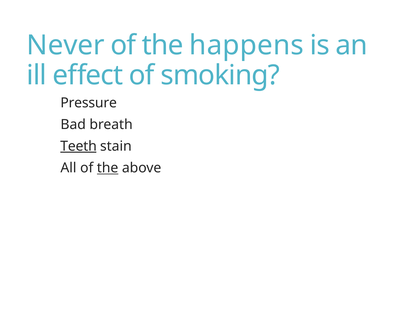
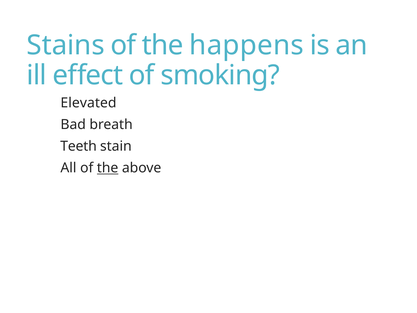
Never: Never -> Stains (66, 45)
Pressure: Pressure -> Elevated (89, 103)
Teeth underline: present -> none (79, 146)
